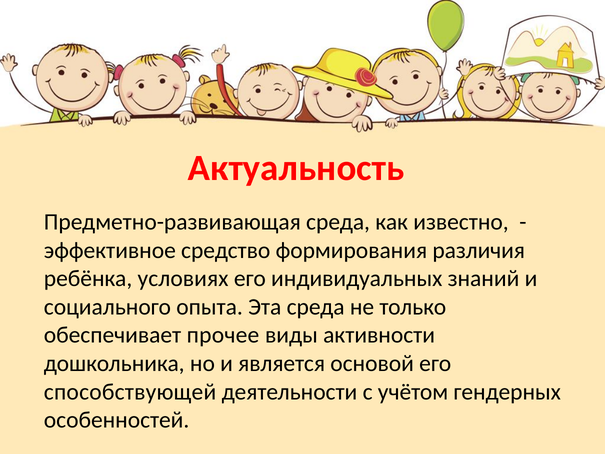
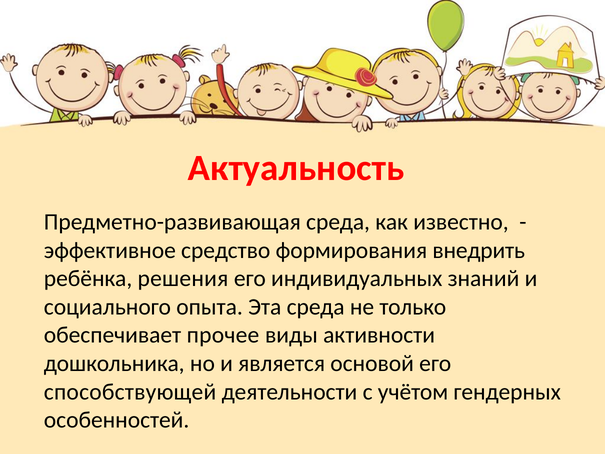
различия: различия -> внедрить (479, 250)
условиях: условиях -> решения (183, 279)
